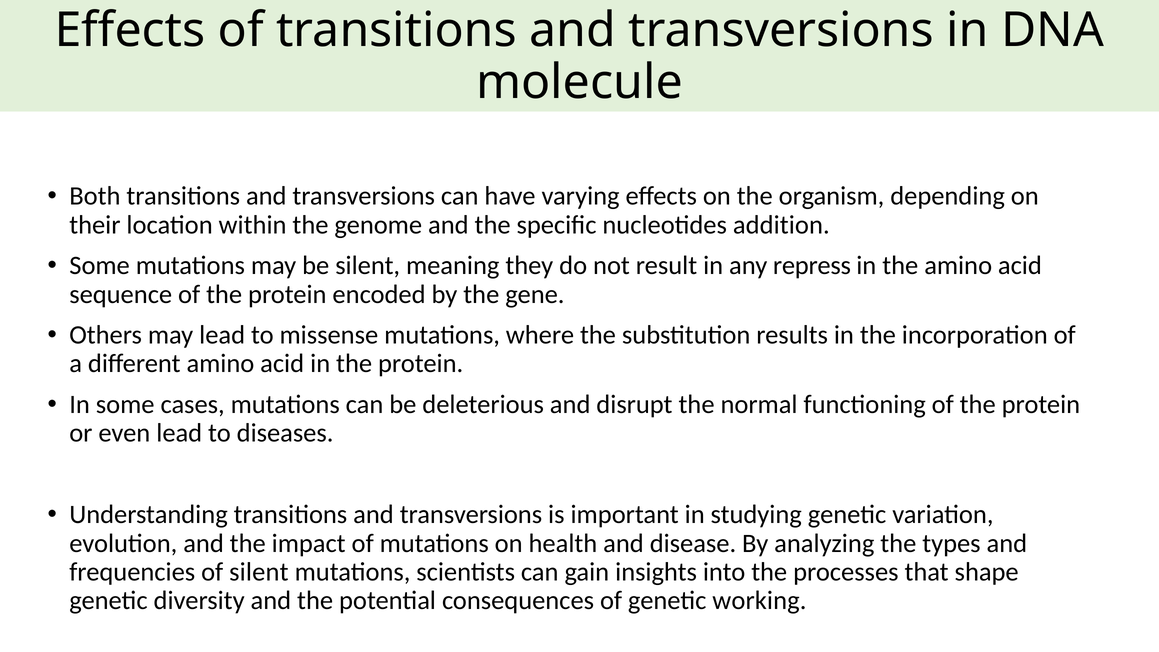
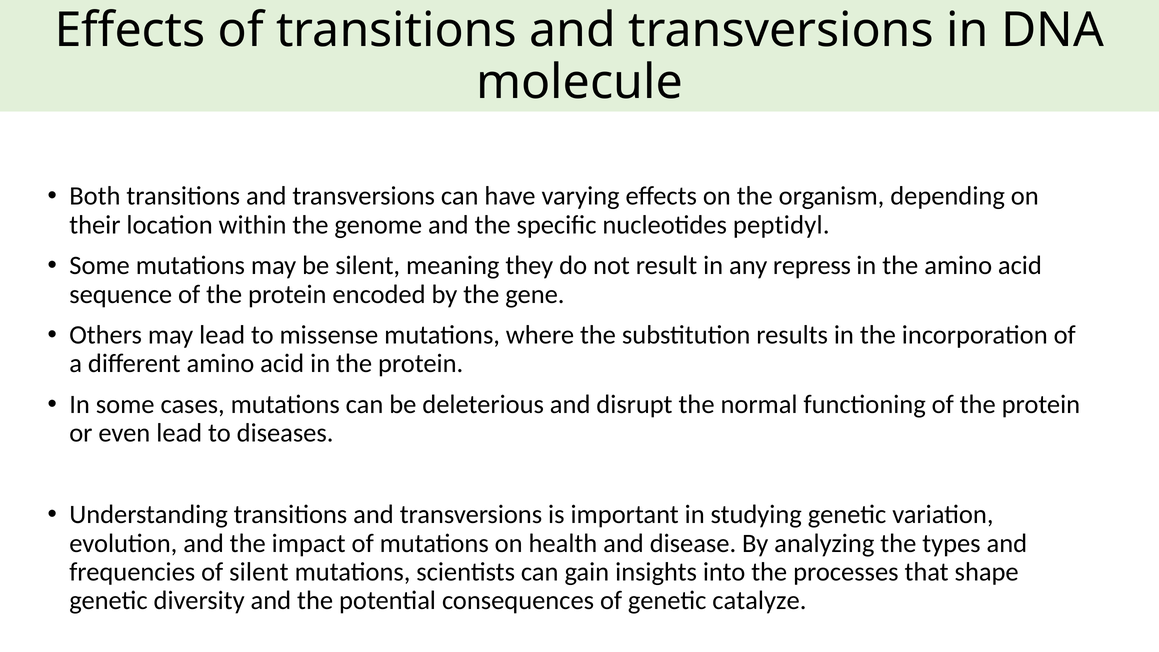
addition: addition -> peptidyl (781, 225)
working: working -> catalyze (759, 601)
